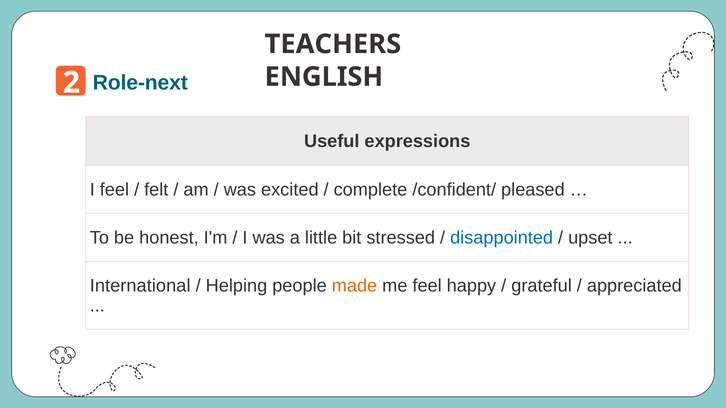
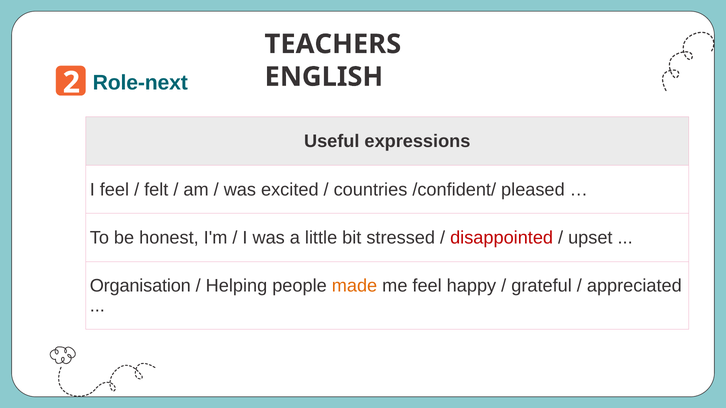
complete: complete -> countries (370, 190)
disappointed colour: blue -> red (502, 238)
International: International -> Organisation (140, 286)
